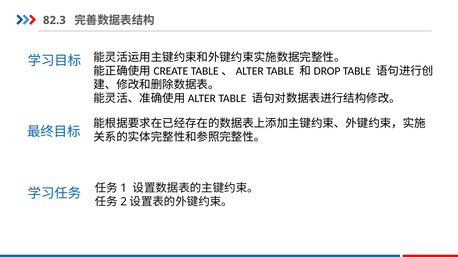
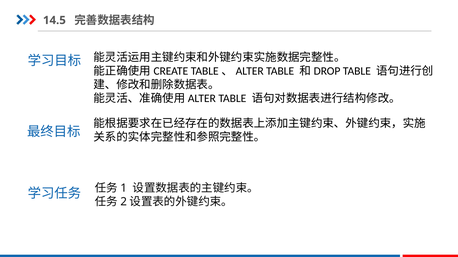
82.3: 82.3 -> 14.5 (54, 20)
